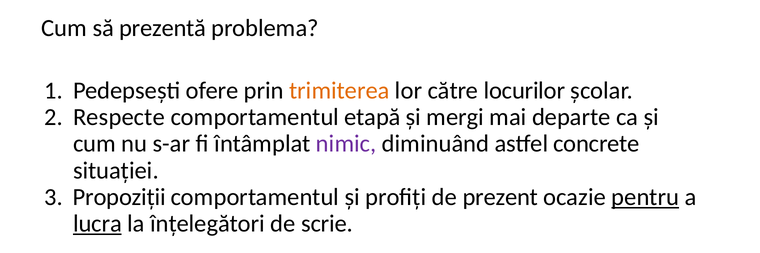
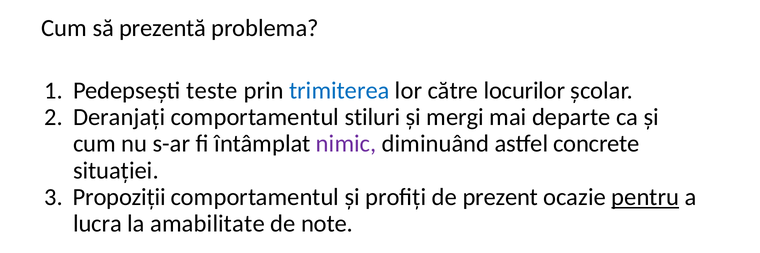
ofere: ofere -> teste (212, 91)
trimiterea colour: orange -> blue (339, 91)
Respecte: Respecte -> Deranjați (119, 117)
etapă: etapă -> stiluri (372, 117)
lucra underline: present -> none (97, 224)
înțelegători: înțelegători -> amabilitate (207, 224)
scrie: scrie -> note (327, 224)
